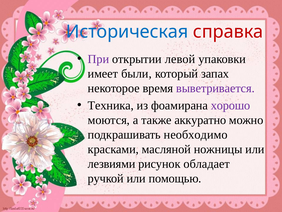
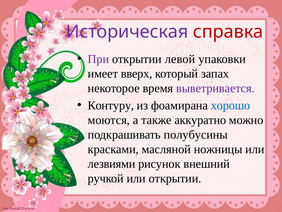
Историческая colour: blue -> purple (127, 32)
были: были -> вверх (137, 73)
Техника: Техника -> Контуру (111, 105)
хорошо colour: purple -> blue (231, 105)
необходимо: необходимо -> полубусины (196, 134)
обладает: обладает -> внешний (207, 163)
или помощью: помощью -> открытии (175, 178)
